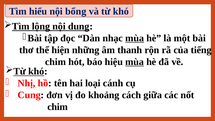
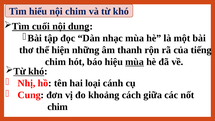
nội bổng: bổng -> chim (76, 11)
lộng: lộng -> cuối (41, 26)
mùa underline: present -> none (135, 38)
